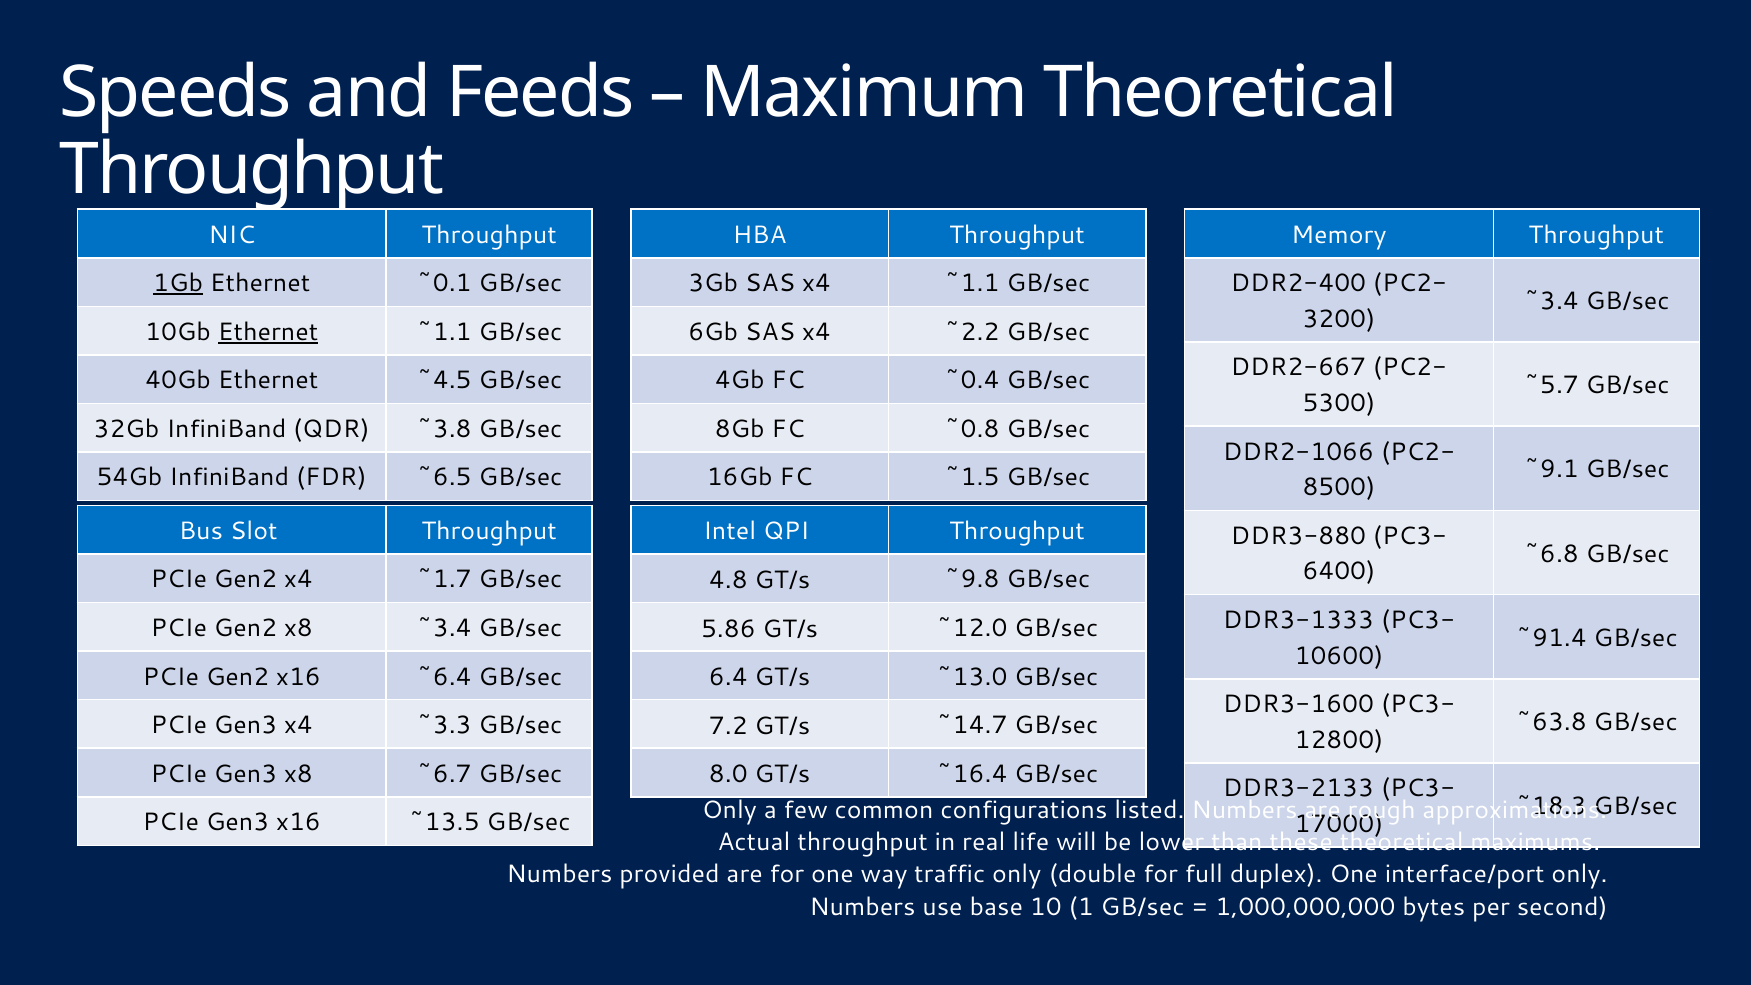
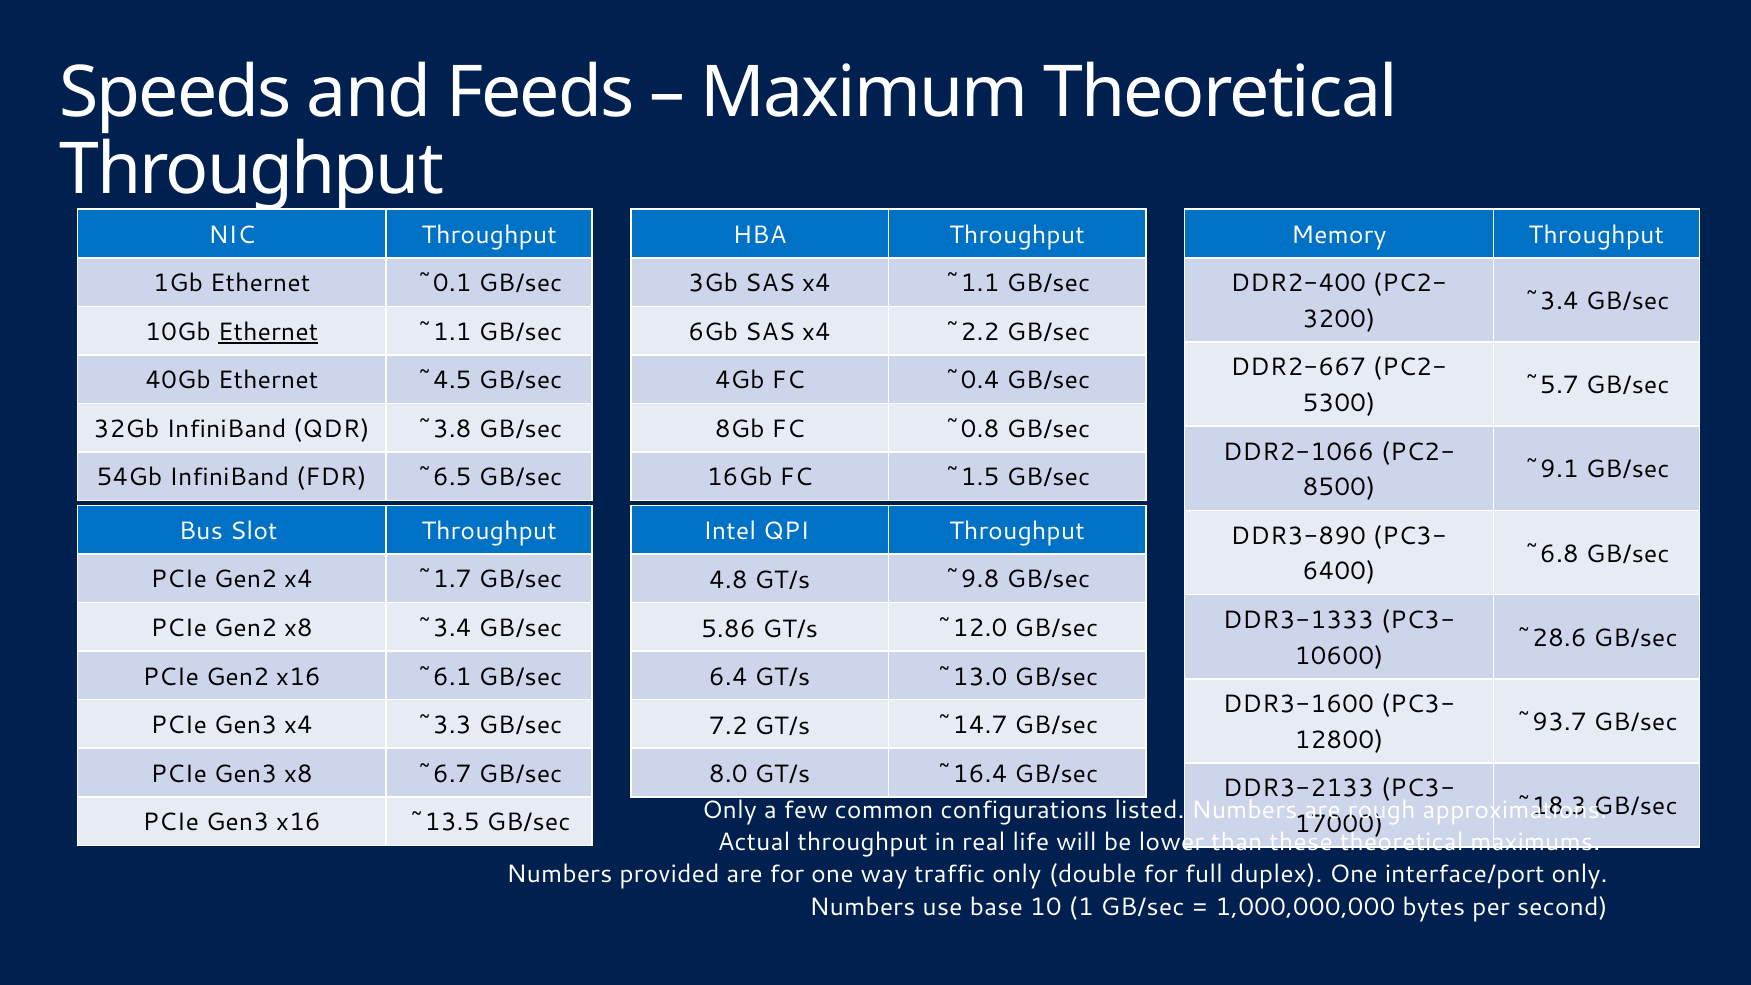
1Gb underline: present -> none (178, 283)
DDR3-880: DDR3-880 -> DDR3-890 (1298, 536)
~91.4: ~91.4 -> ~28.6 (1551, 638)
~6.4: ~6.4 -> ~6.1 (444, 677)
~63.8: ~63.8 -> ~93.7 (1551, 722)
